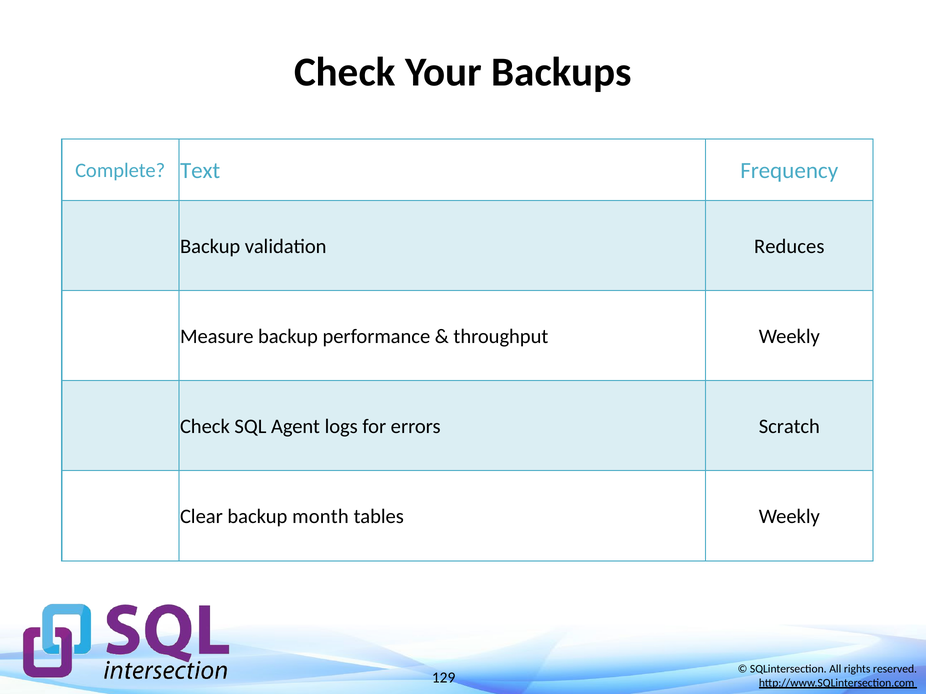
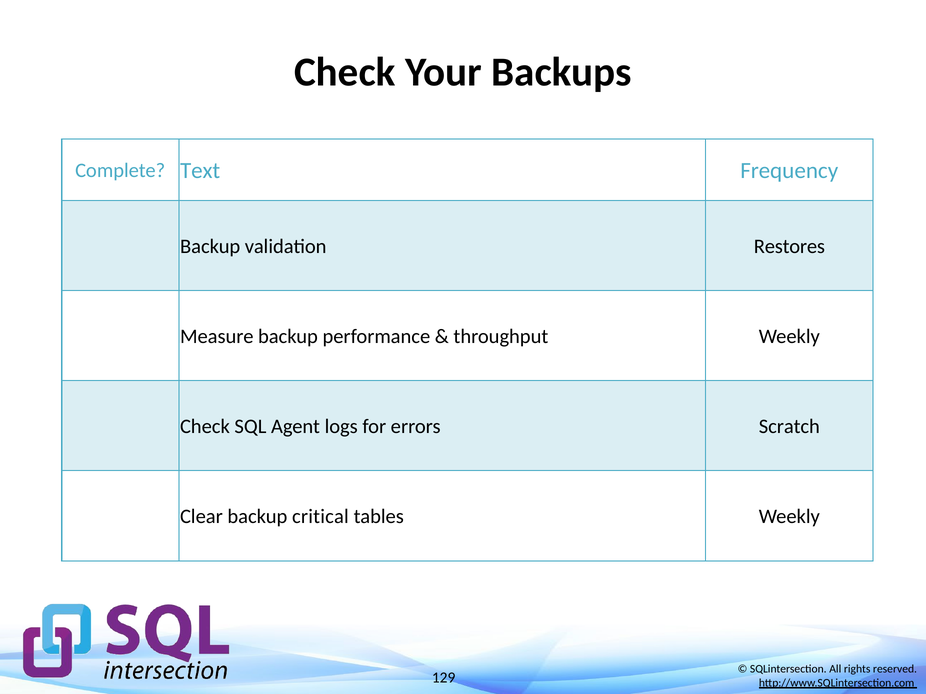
Reduces: Reduces -> Restores (789, 246)
month: month -> critical (320, 517)
